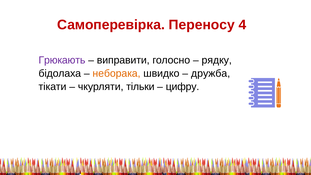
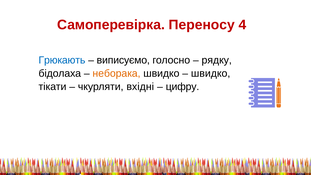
Грюкають colour: purple -> blue (62, 60)
виправити: виправити -> виписуємо (123, 60)
дружба: дружба -> швидко (211, 73)
тільки: тільки -> вхідні (140, 87)
